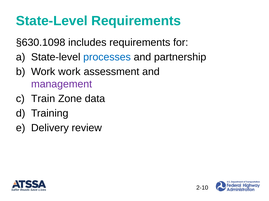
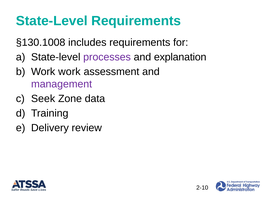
§630.1098: §630.1098 -> §130.1008 (41, 43)
processes colour: blue -> purple (107, 57)
partnership: partnership -> explanation (180, 57)
Train: Train -> Seek (43, 99)
